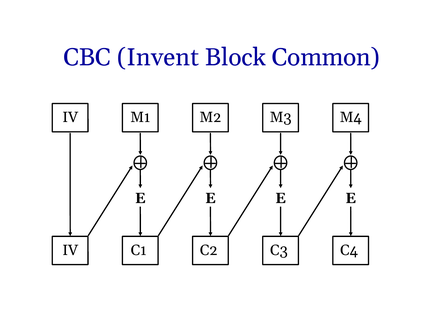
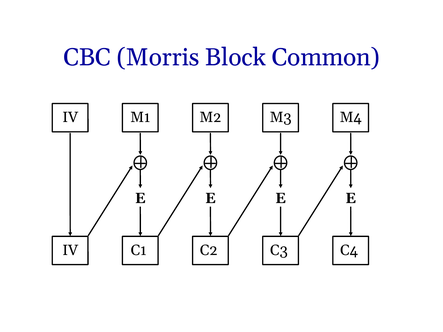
Invent: Invent -> Morris (158, 58)
